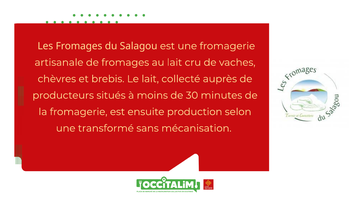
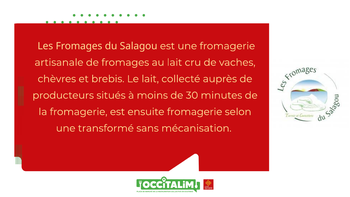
ensuite production: production -> fromagerie (195, 112)
